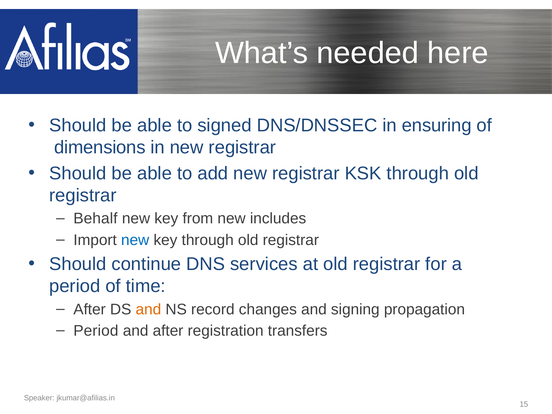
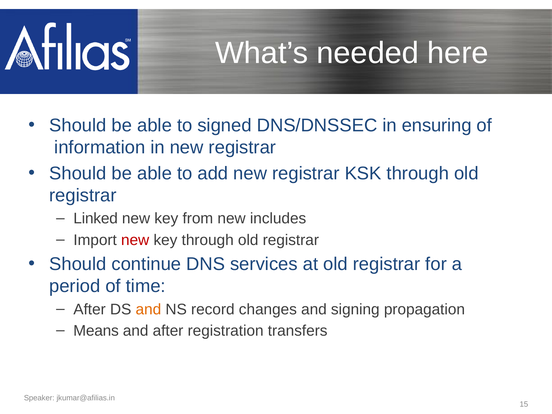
dimensions: dimensions -> information (100, 148)
Behalf: Behalf -> Linked (96, 218)
new colour: blue -> red (135, 240)
Period: Period -> Means (96, 331)
